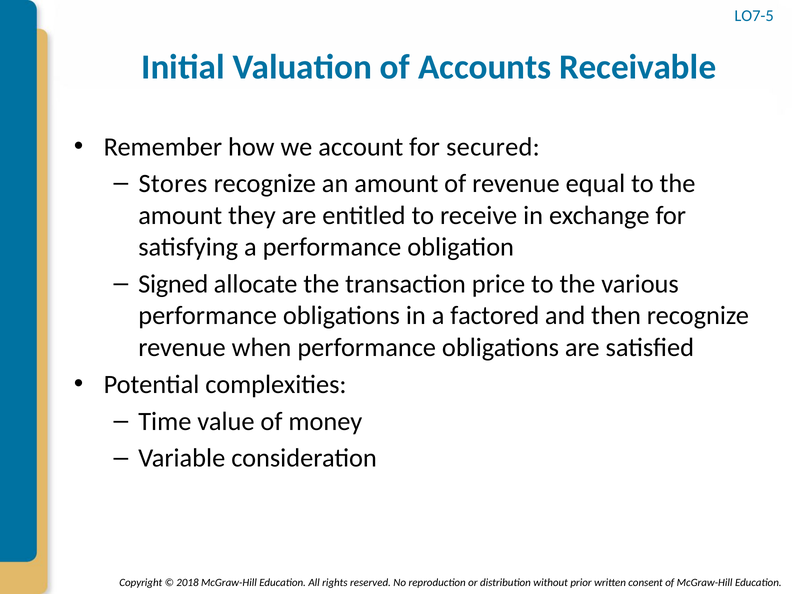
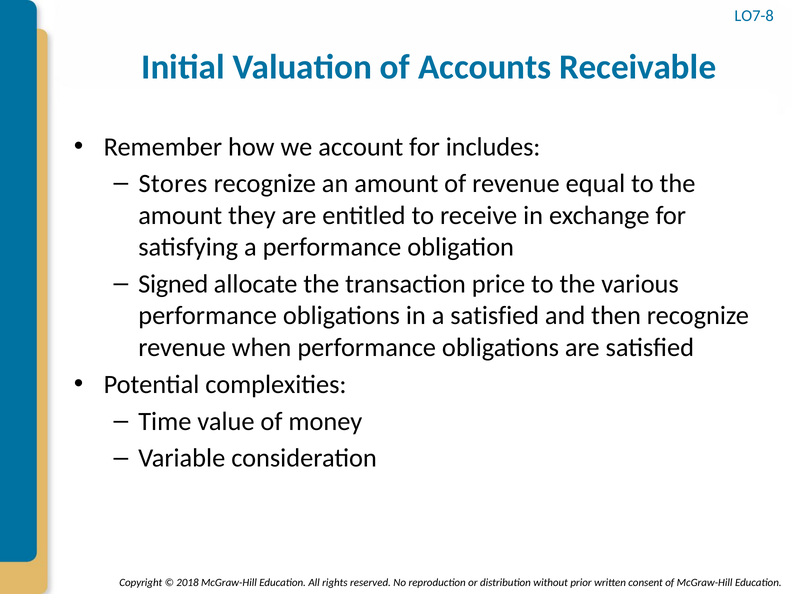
LO7-5: LO7-5 -> LO7-8 (754, 16)
secured: secured -> includes (493, 147)
a factored: factored -> satisfied (495, 316)
